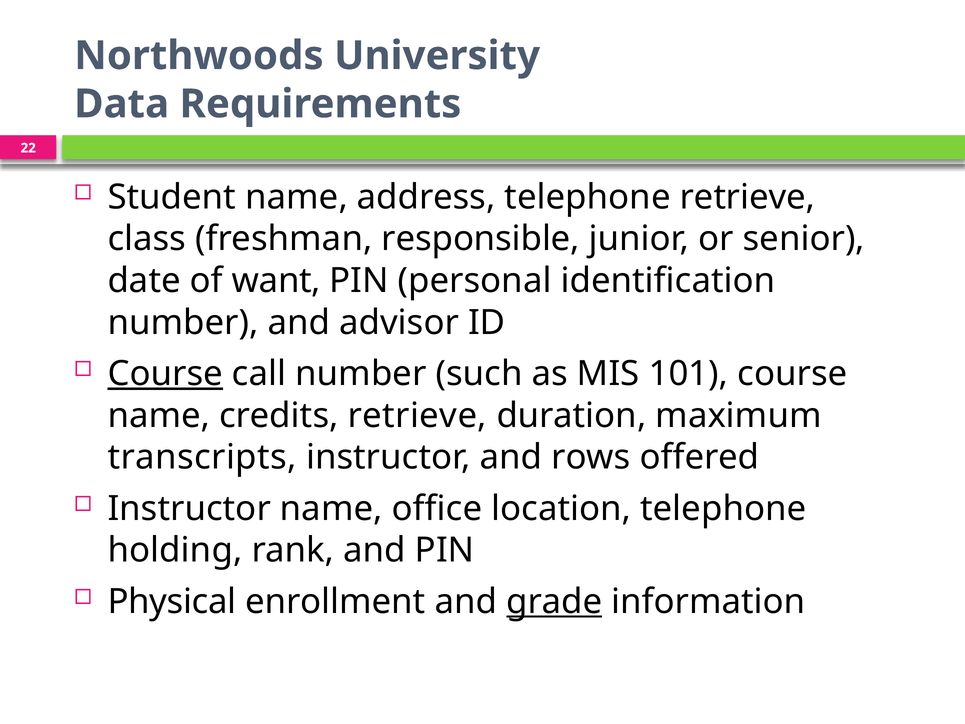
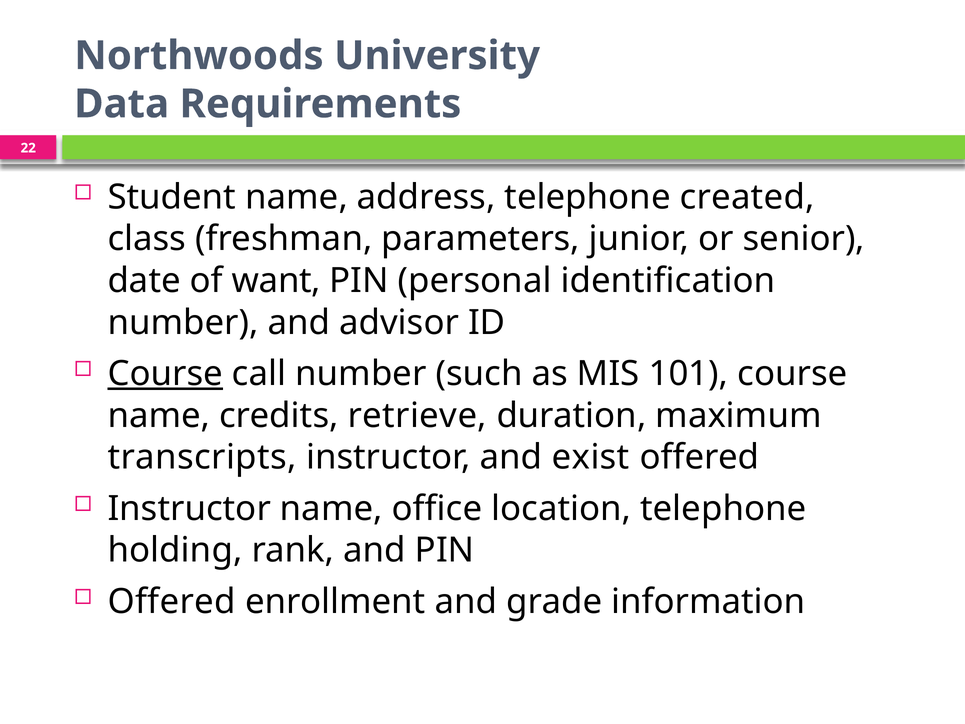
telephone retrieve: retrieve -> created (747, 197)
responsible: responsible -> parameters (481, 239)
rows: rows -> exist (591, 457)
Physical: Physical -> Offered (172, 601)
grade underline: present -> none (554, 601)
